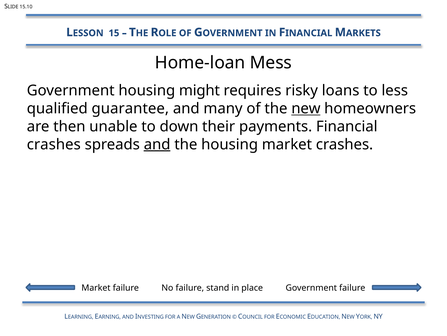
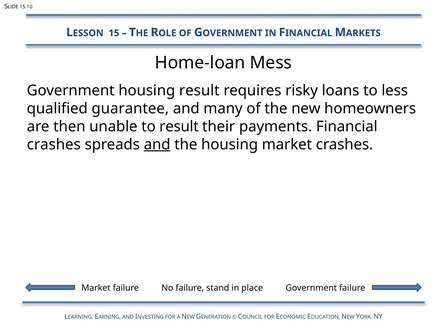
housing might: might -> result (199, 90)
new underline: present -> none (306, 108)
to down: down -> result (179, 126)
